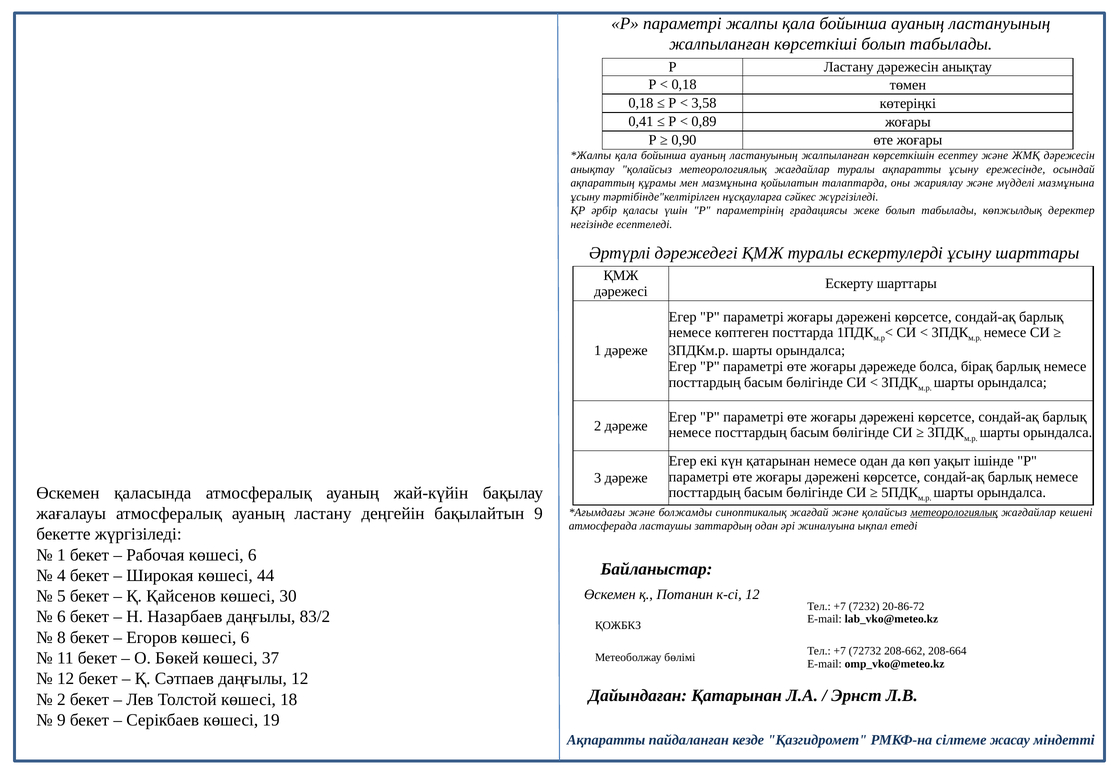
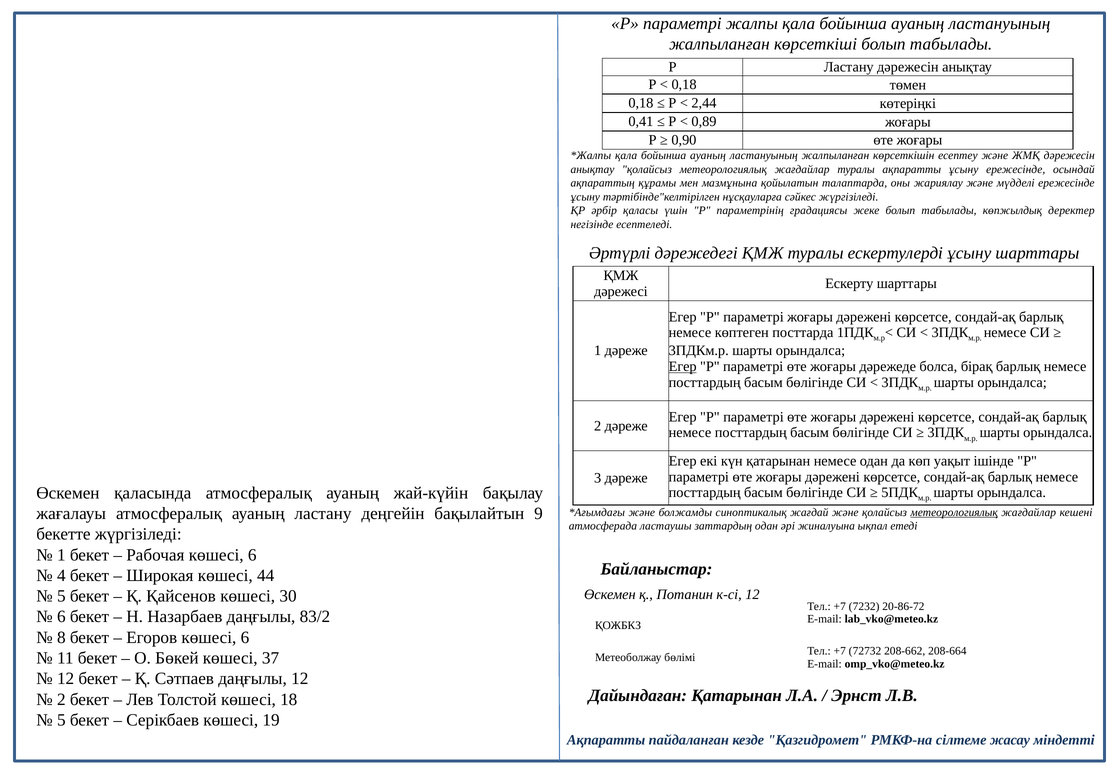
3,58: 3,58 -> 2,44 (704, 103)
мүдделі мазмұнына: мазмұнына -> ережесінде (1066, 183)
Егер underline: none -> present (683, 367)
9: 9 -> 5 (61, 721)
